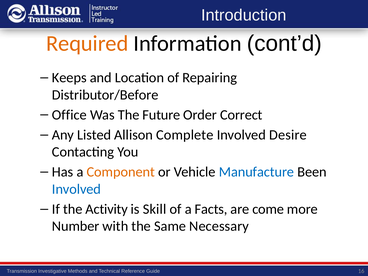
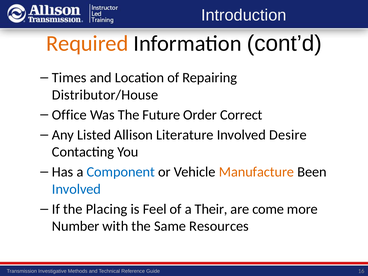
Keeps: Keeps -> Times (69, 78)
Distributor/Before: Distributor/Before -> Distributor/House (105, 95)
Complete: Complete -> Literature (185, 135)
Component colour: orange -> blue (121, 172)
Manufacture colour: blue -> orange (256, 172)
Activity: Activity -> Placing (107, 209)
Skill: Skill -> Feel (155, 209)
Facts: Facts -> Their (211, 209)
Necessary: Necessary -> Resources (219, 226)
